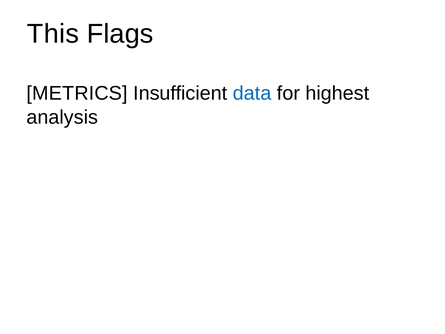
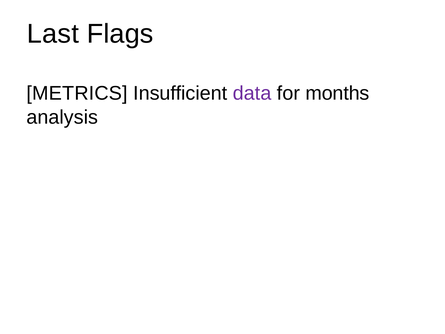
This: This -> Last (53, 34)
data colour: blue -> purple (252, 93)
highest: highest -> months (337, 93)
